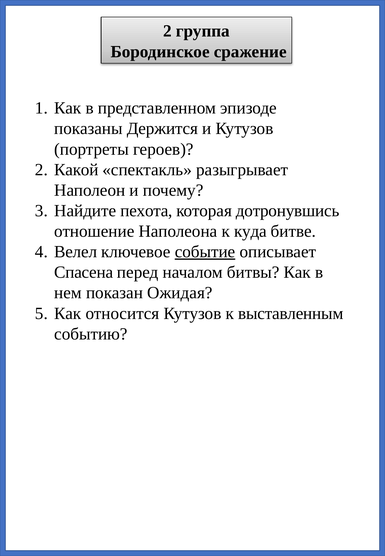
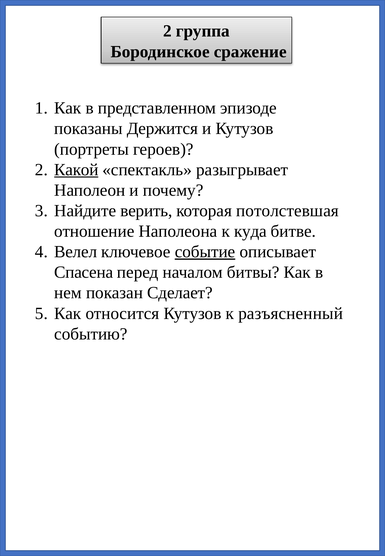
Какой underline: none -> present (76, 170)
пехота: пехота -> верить (146, 211)
дотронувшись: дотронувшись -> потолстевшая (287, 211)
Ожидая: Ожидая -> Сделает (180, 293)
выставленным: выставленным -> разъясненный (291, 313)
